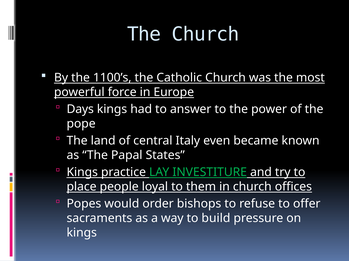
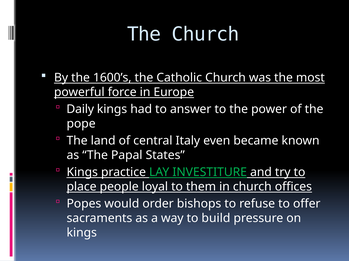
1100’s: 1100’s -> 1600’s (112, 78)
Days: Days -> Daily (80, 109)
